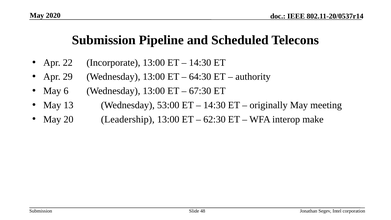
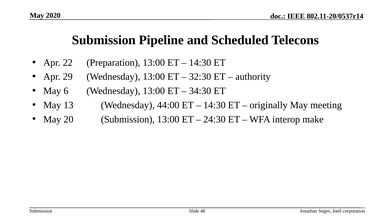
Incorporate: Incorporate -> Preparation (113, 63)
64:30: 64:30 -> 32:30 (200, 77)
67:30: 67:30 -> 34:30 (200, 91)
53:00: 53:00 -> 44:00 (168, 105)
20 Leadership: Leadership -> Submission (128, 119)
62:30: 62:30 -> 24:30 (214, 119)
